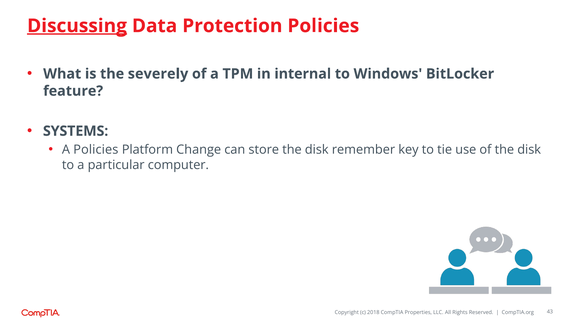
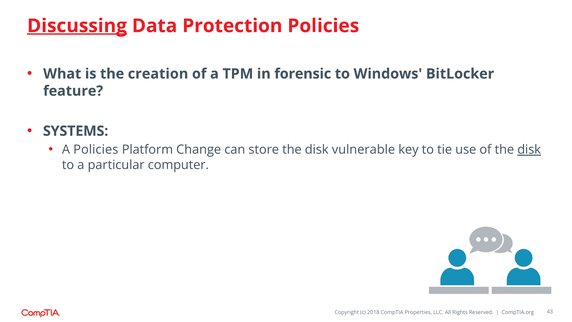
severely: severely -> creation (158, 74)
internal: internal -> forensic (303, 74)
remember: remember -> vulnerable (363, 150)
disk underline: none -> present (529, 150)
